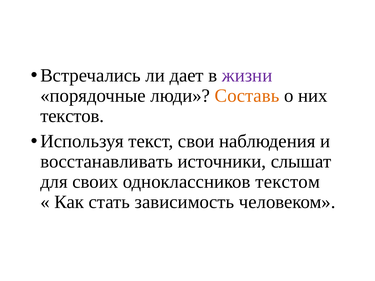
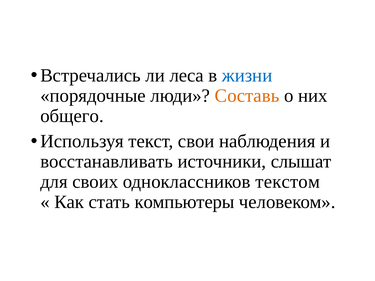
дает: дает -> леса (187, 75)
жизни colour: purple -> blue (247, 75)
текстов: текстов -> общего (72, 116)
зависимость: зависимость -> компьютеры (185, 202)
